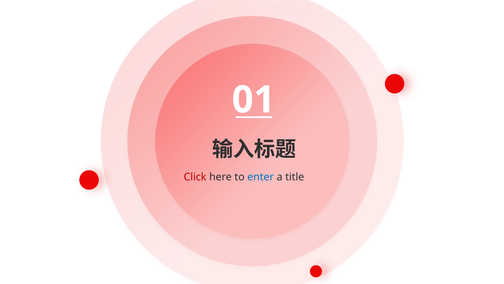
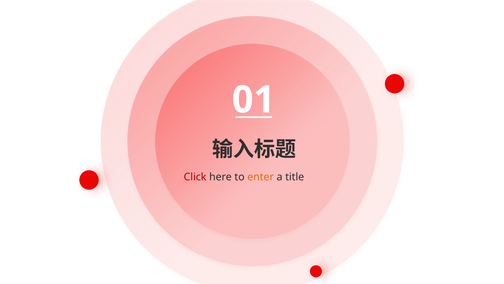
enter colour: blue -> orange (261, 177)
